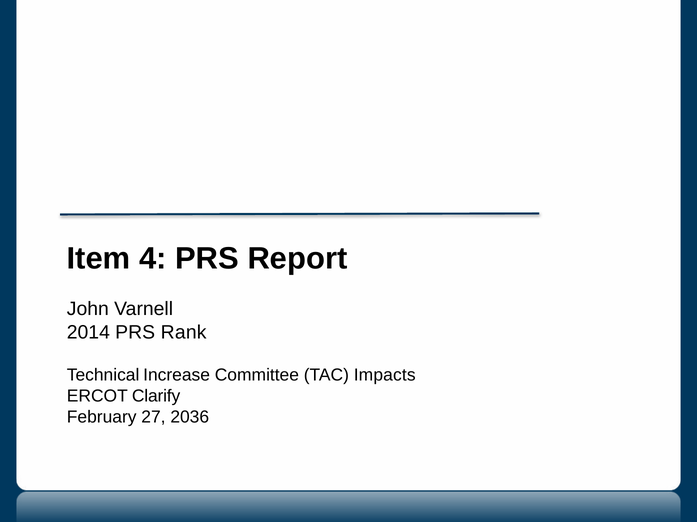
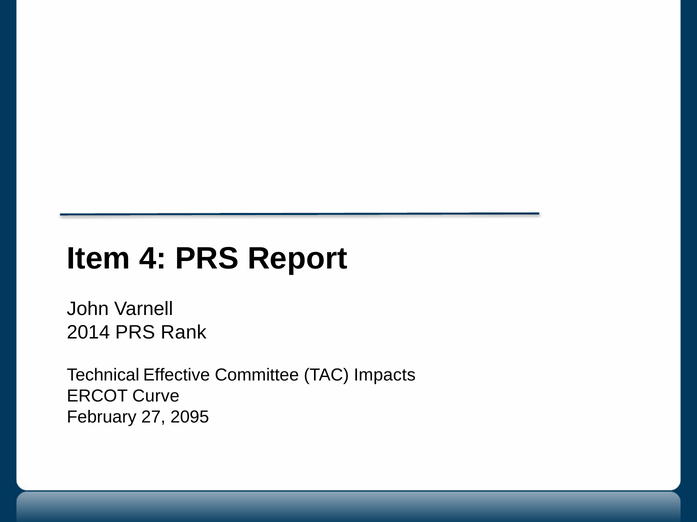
Increase: Increase -> Effective (177, 376)
Clarify: Clarify -> Curve (156, 396)
2036: 2036 -> 2095 (190, 417)
